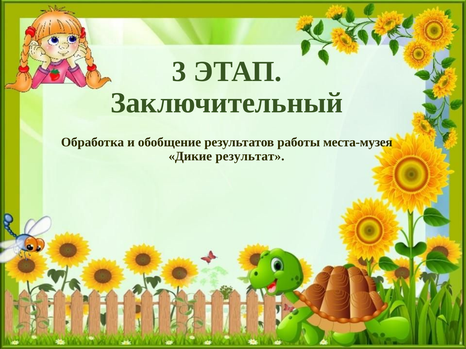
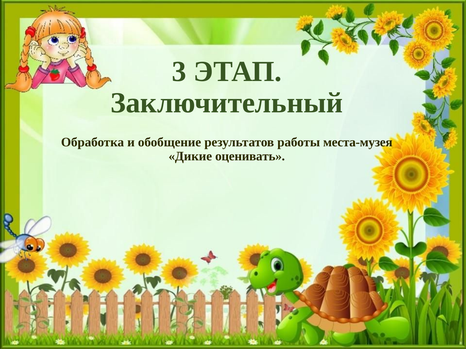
результат: результат -> оценивать (250, 156)
